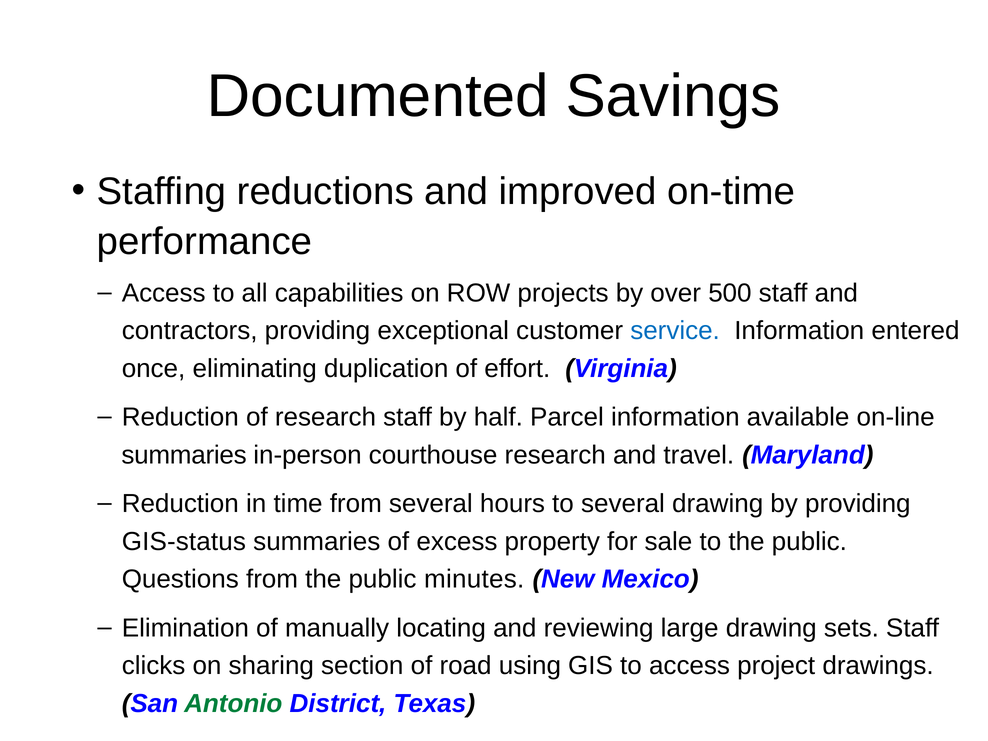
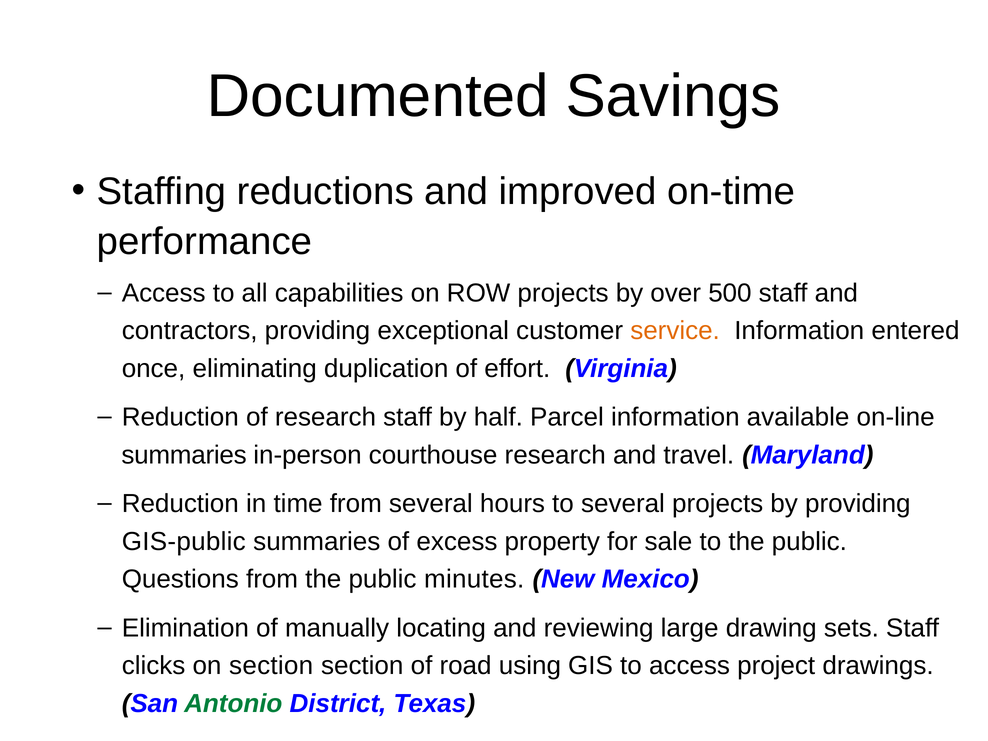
service colour: blue -> orange (675, 331)
several drawing: drawing -> projects (718, 504)
GIS-status: GIS-status -> GIS-public (184, 542)
on sharing: sharing -> section (271, 666)
